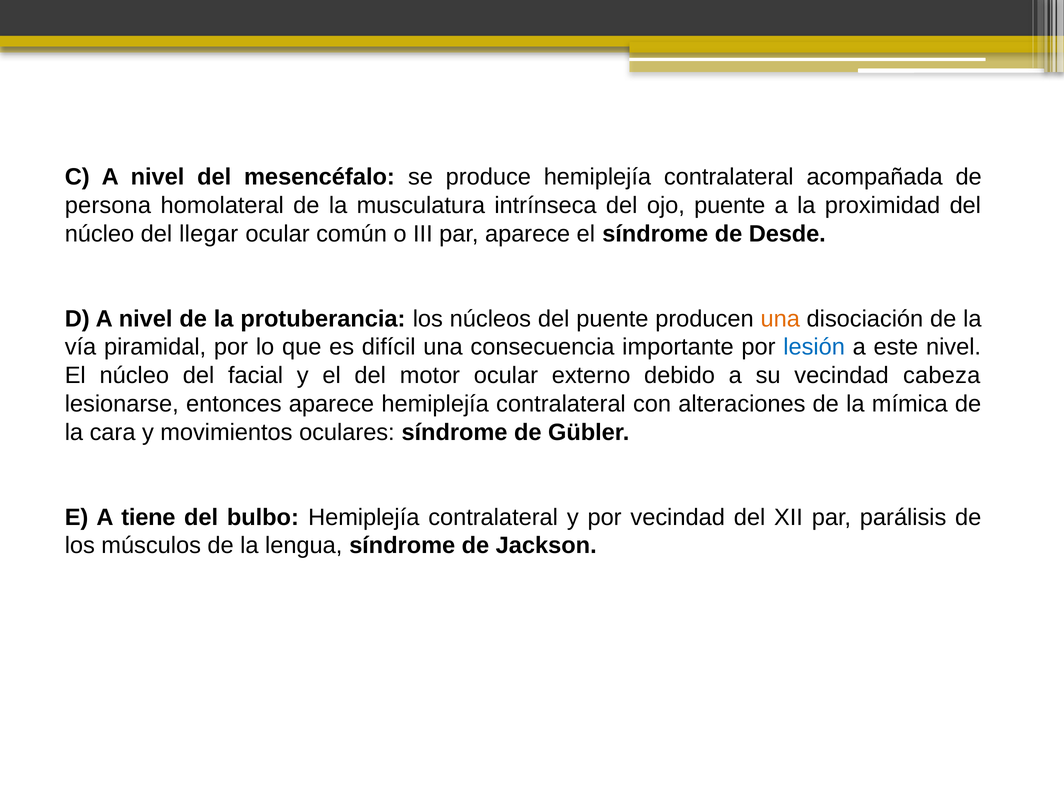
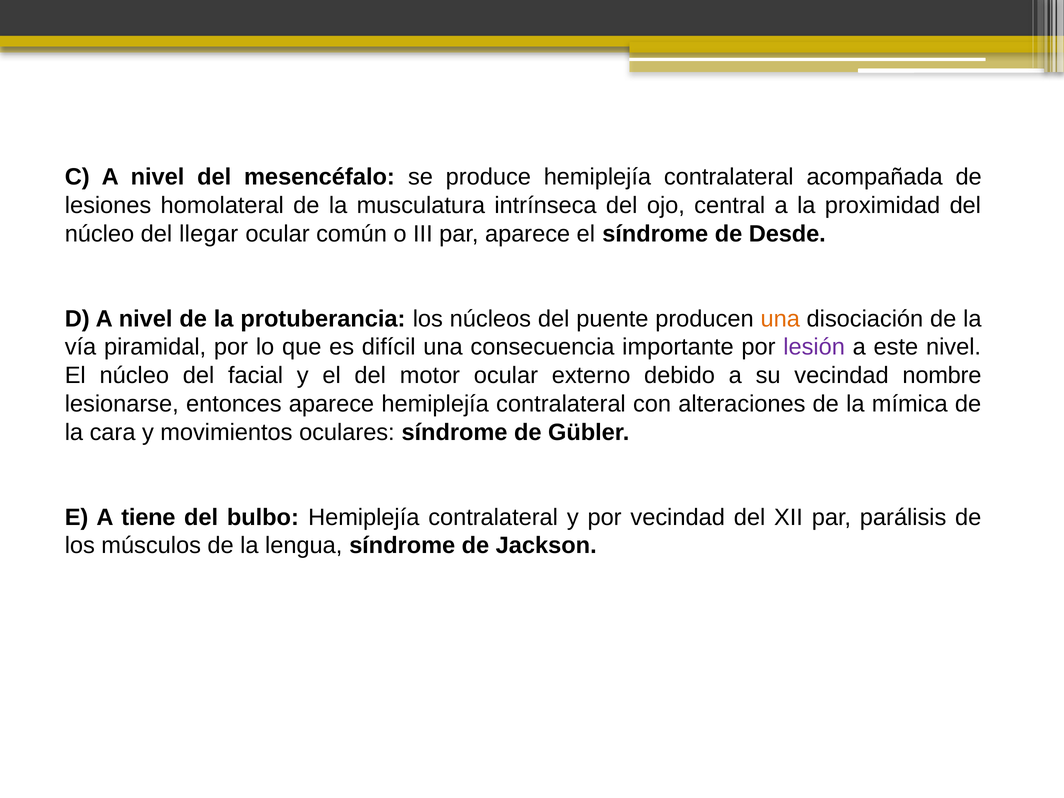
persona: persona -> lesiones (108, 205)
ojo puente: puente -> central (730, 205)
lesión colour: blue -> purple (814, 347)
cabeza: cabeza -> nombre (942, 376)
